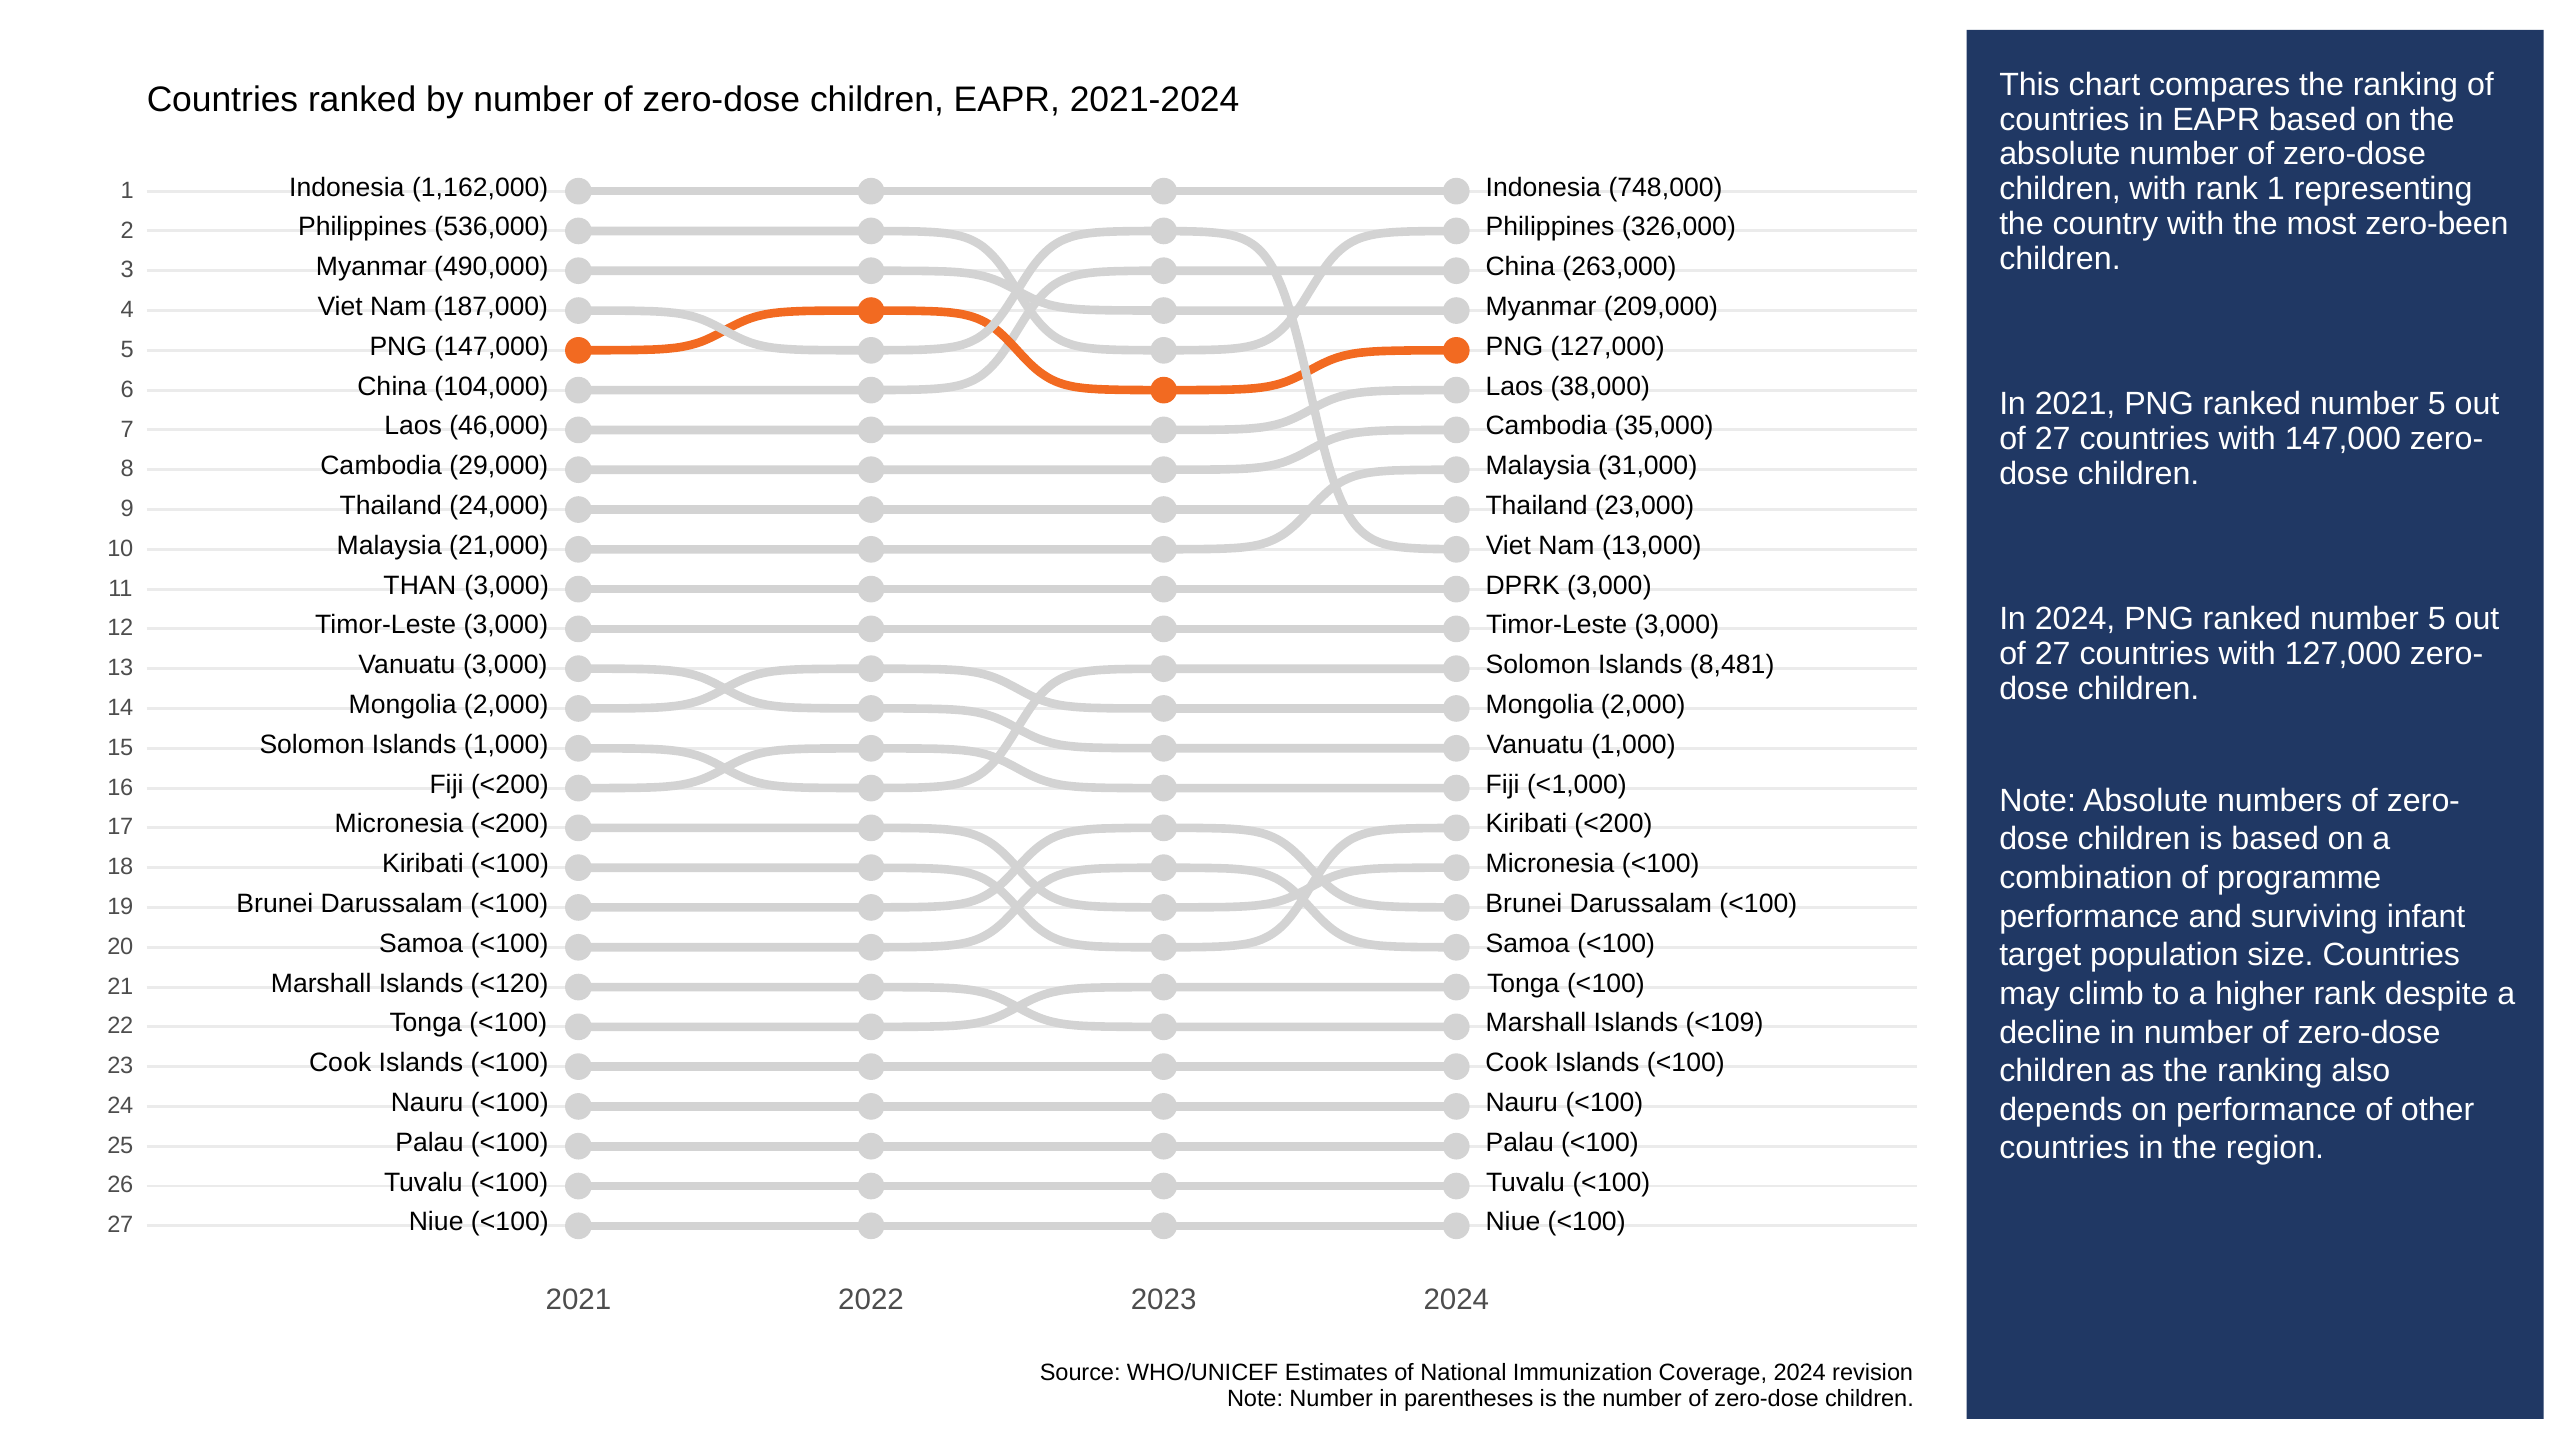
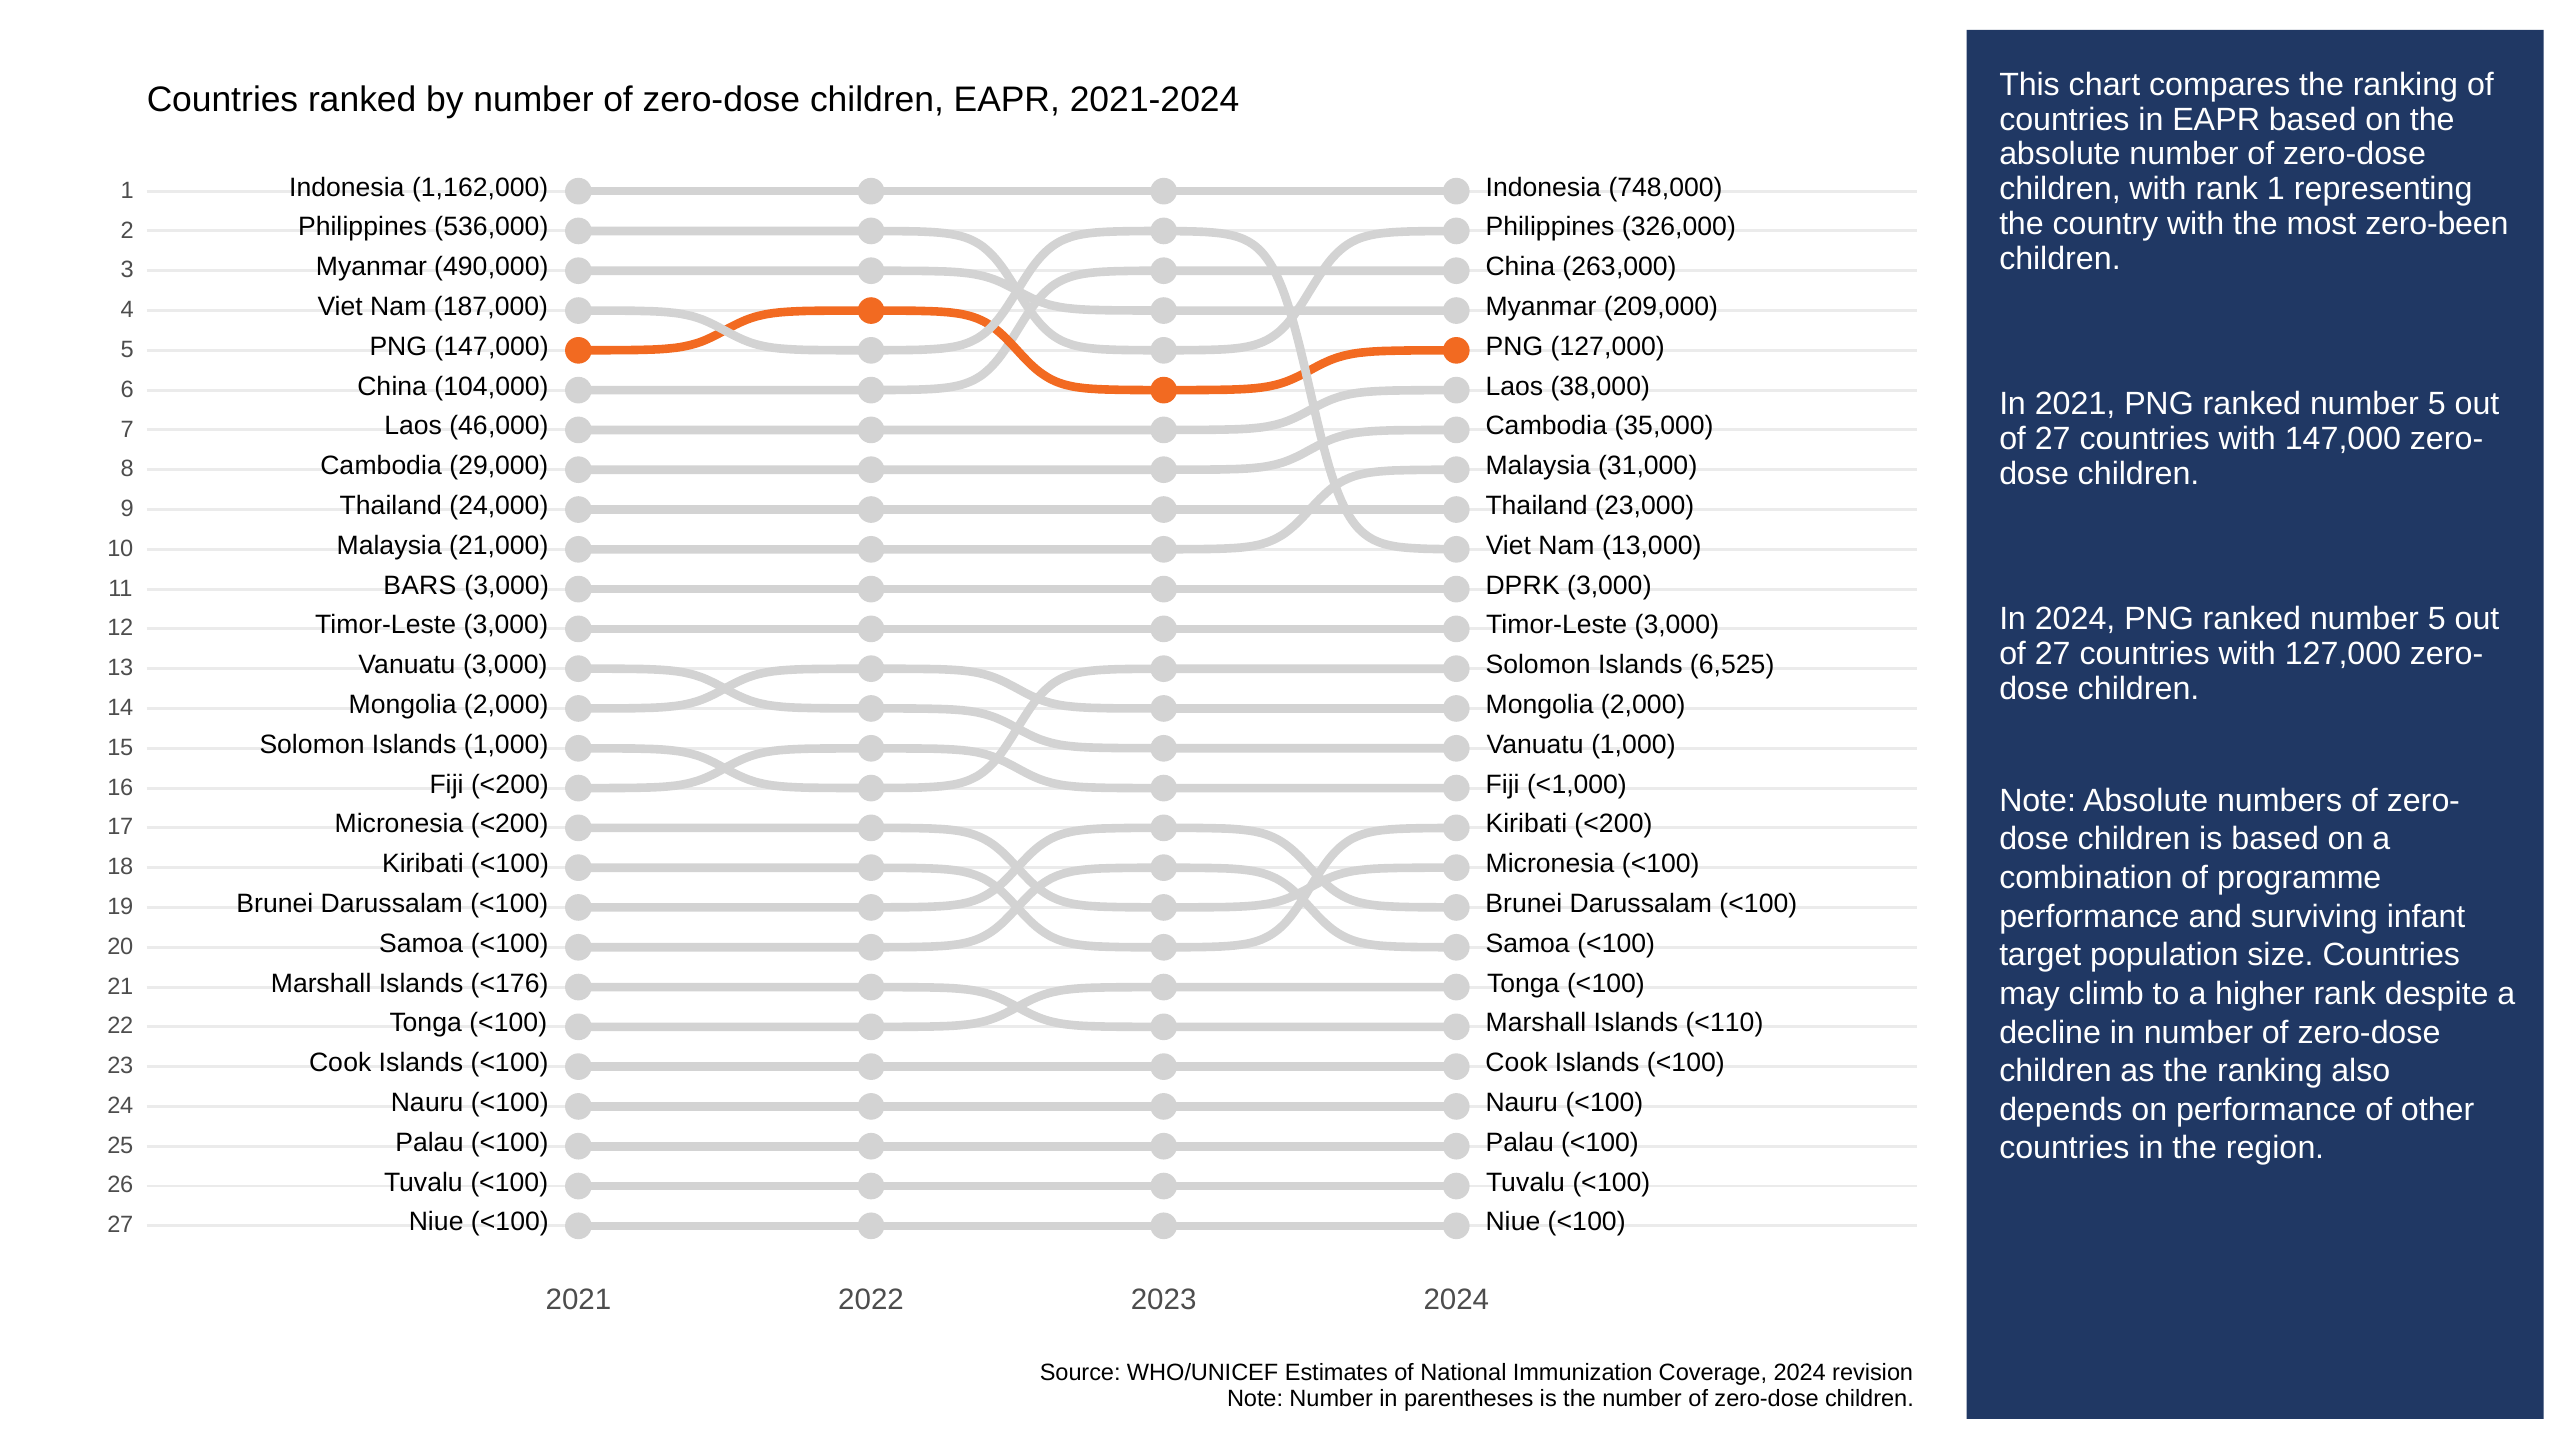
THAN: THAN -> BARS (420, 585)
8,481: 8,481 -> 6,525 (1732, 665)
<120: <120 -> <176 (510, 983)
<109: <109 -> <110 (1724, 1023)
